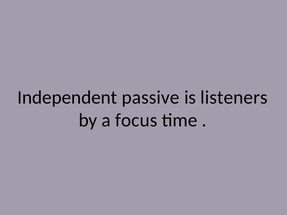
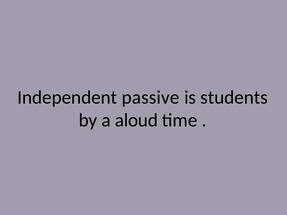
listeners: listeners -> students (234, 97)
focus: focus -> aloud (136, 120)
